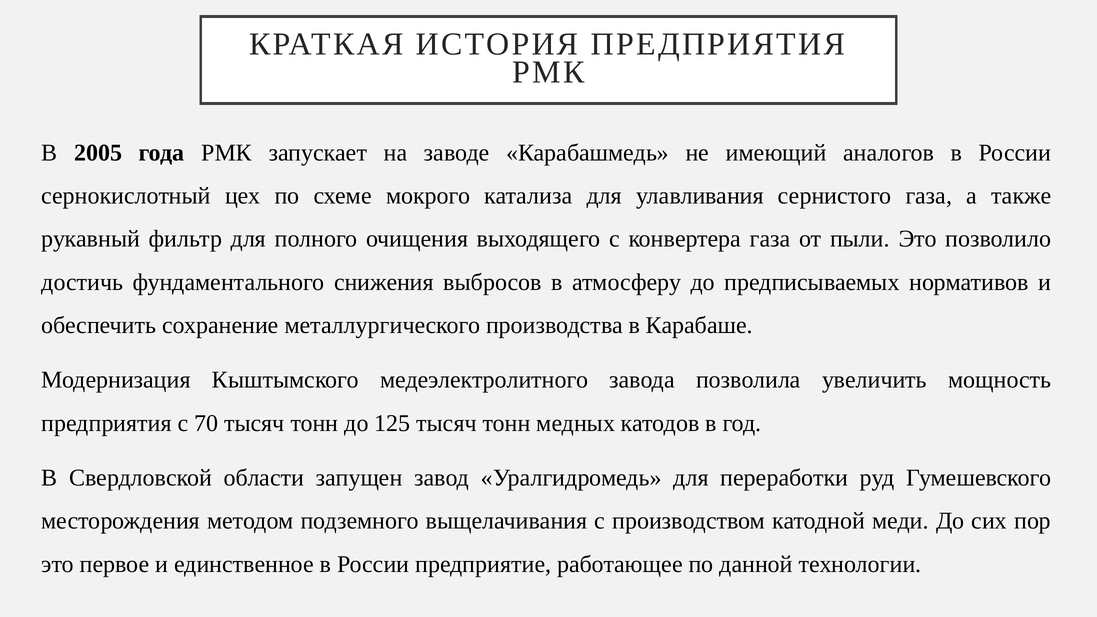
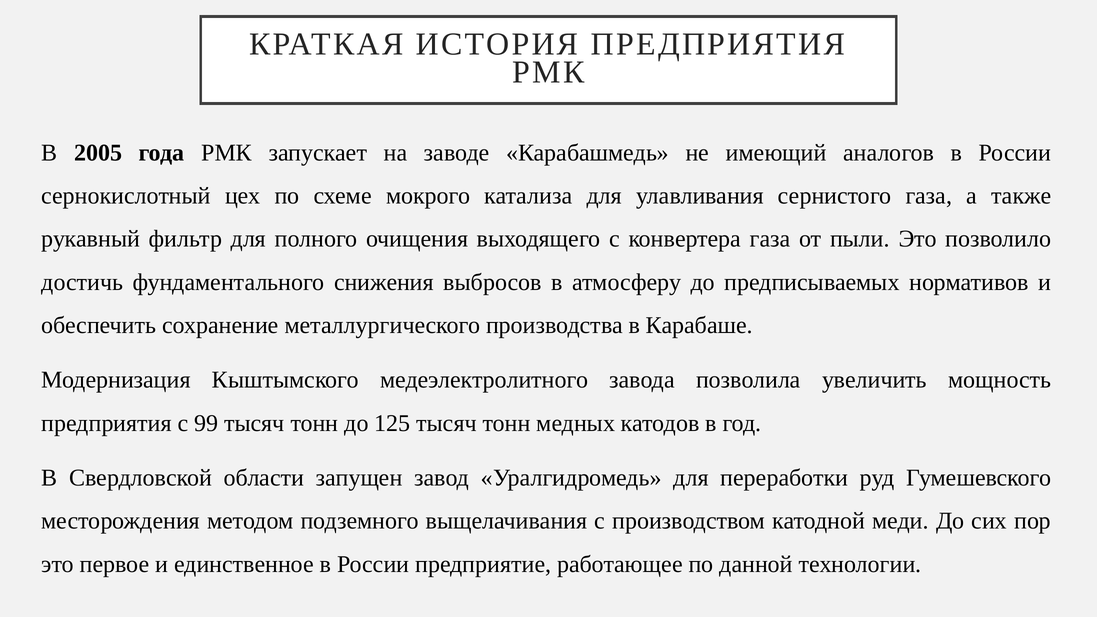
70: 70 -> 99 (206, 423)
